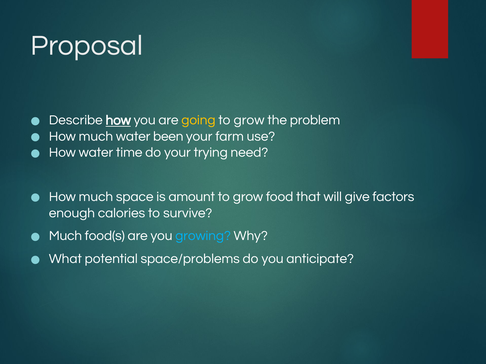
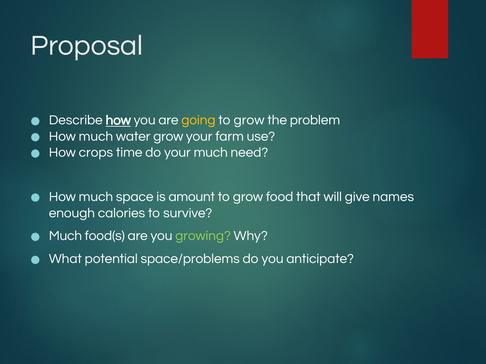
water been: been -> grow (168, 136)
How water: water -> crops (96, 153)
your trying: trying -> much (211, 153)
factors: factors -> names (393, 197)
growing colour: light blue -> light green (203, 236)
